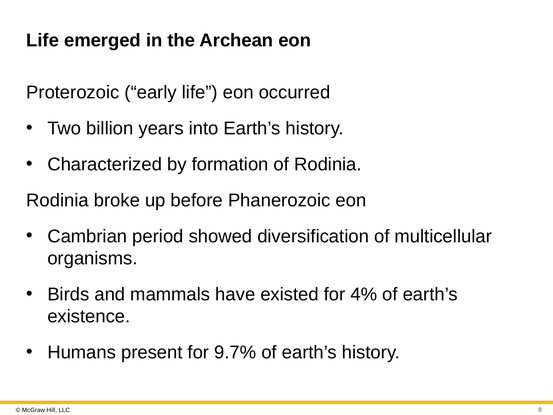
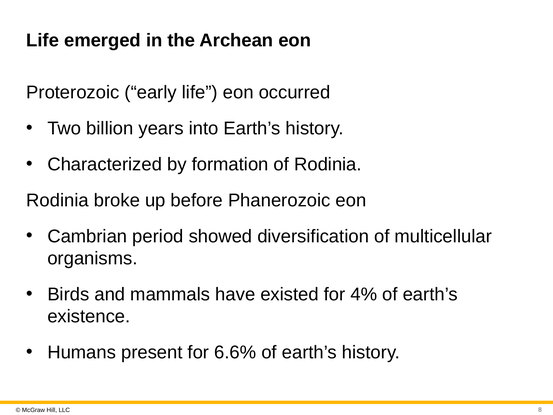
9.7%: 9.7% -> 6.6% (235, 352)
